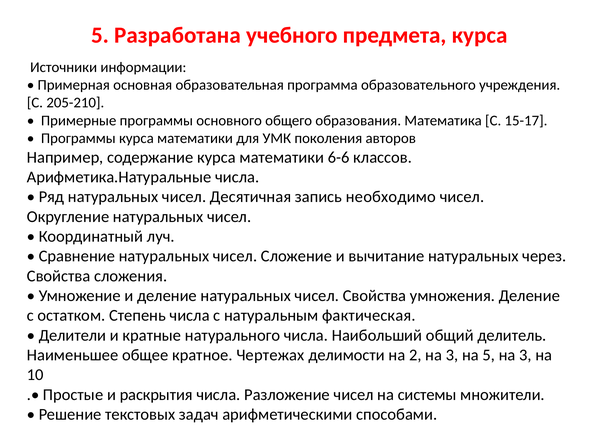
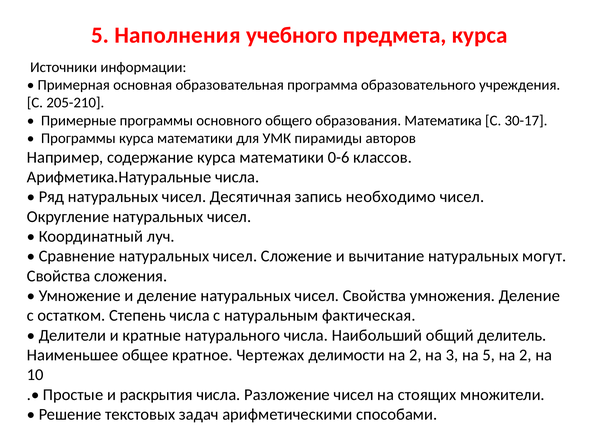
Разработана: Разработана -> Наполнения (177, 35)
15-17: 15-17 -> 30-17 (526, 121)
поколения: поколения -> пирамиды (328, 138)
6-6: 6-6 -> 0-6 (339, 157)
через: через -> могут (544, 256)
5 на 3: 3 -> 2 (525, 355)
системы: системы -> стоящих (427, 395)
